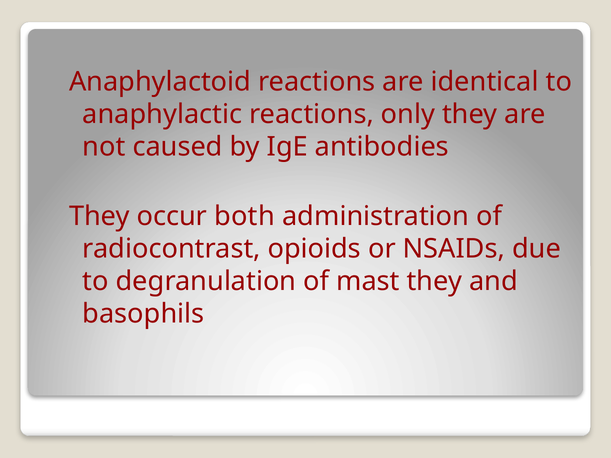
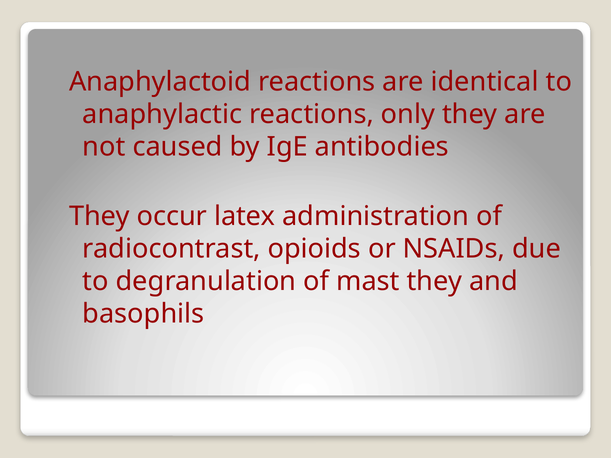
both: both -> latex (245, 216)
